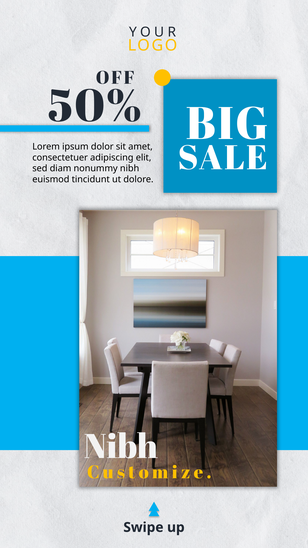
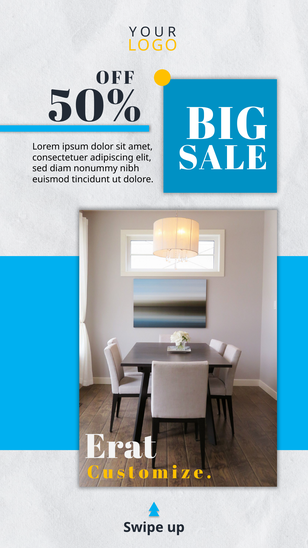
Nibh: Nibh -> Erat (121, 446)
